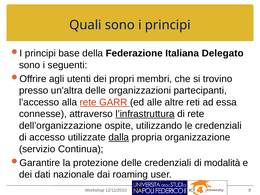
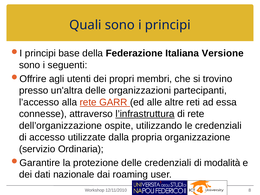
Delegato: Delegato -> Versione (223, 53)
dalla underline: present -> none (119, 137)
Continua: Continua -> Ordinaria (81, 149)
